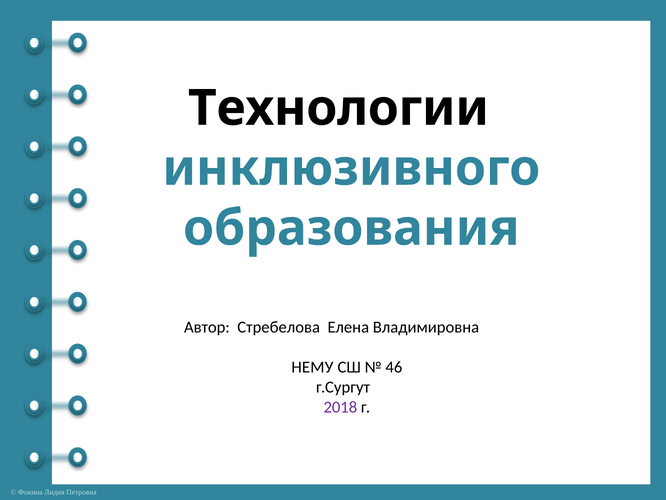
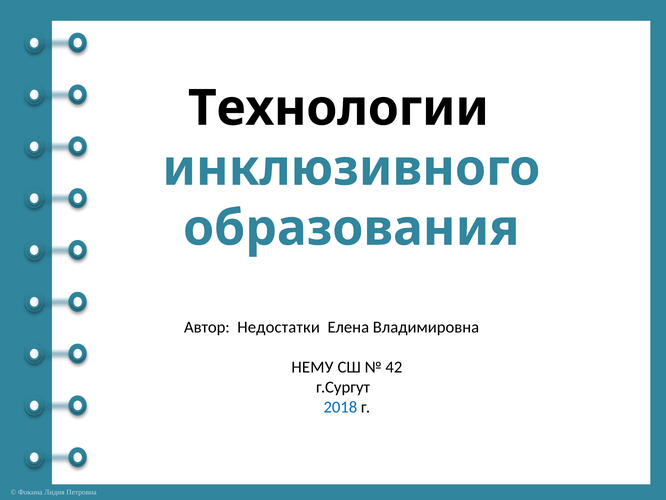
Стребелова: Стребелова -> Недостатки (279, 327)
46: 46 -> 42 (394, 367)
2018 colour: purple -> blue (340, 407)
